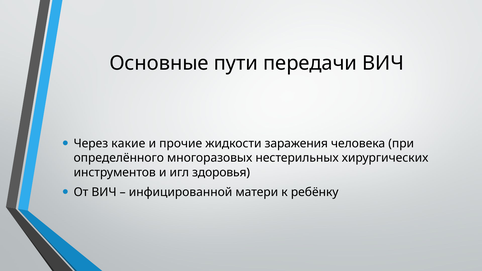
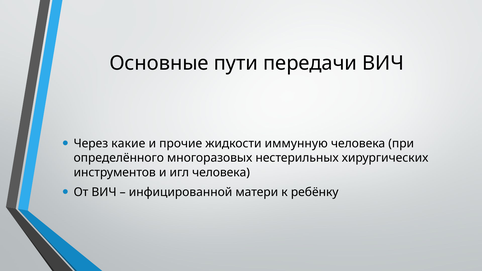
заражения: заражения -> иммунную (296, 144)
игл здоровья: здоровья -> человека (221, 173)
